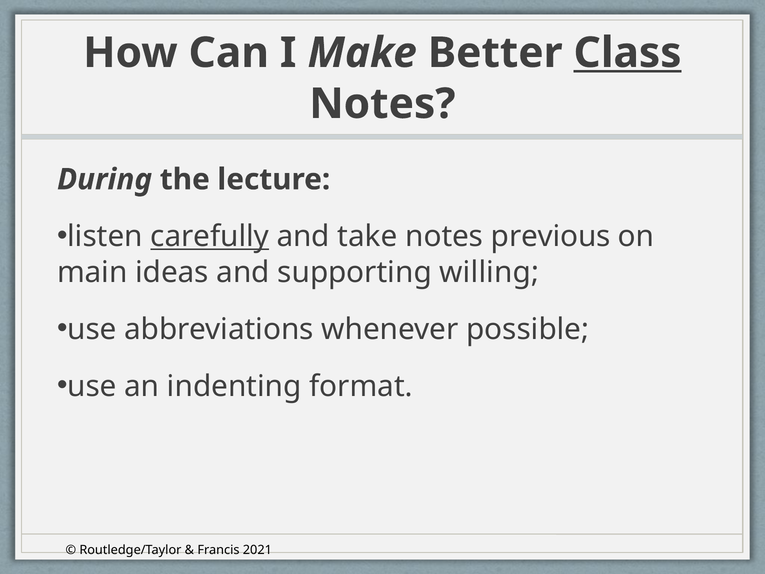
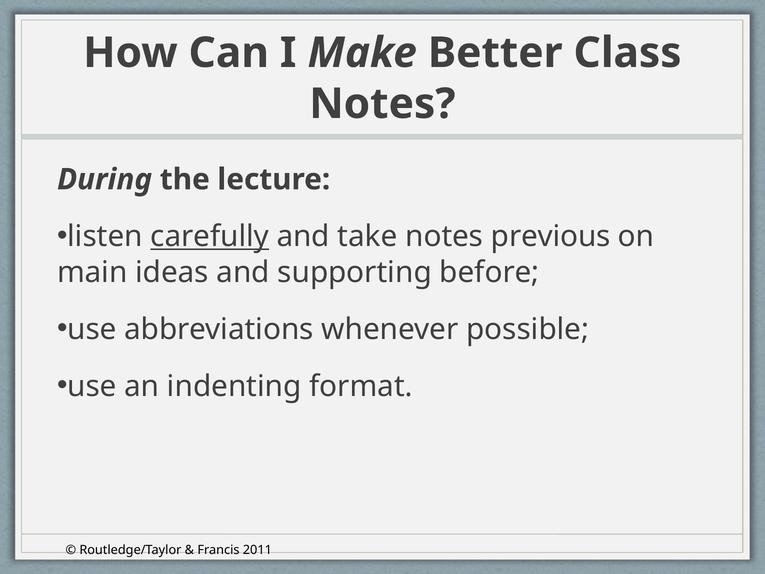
Class underline: present -> none (628, 53)
willing: willing -> before (489, 272)
2021: 2021 -> 2011 (257, 550)
